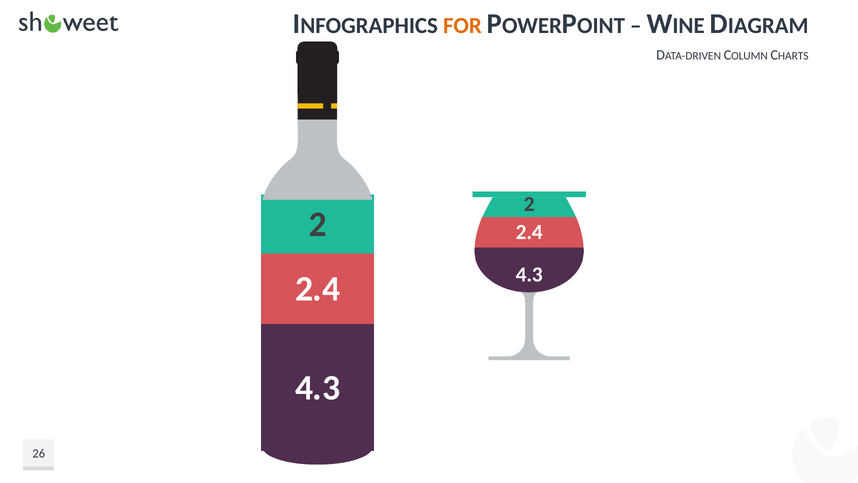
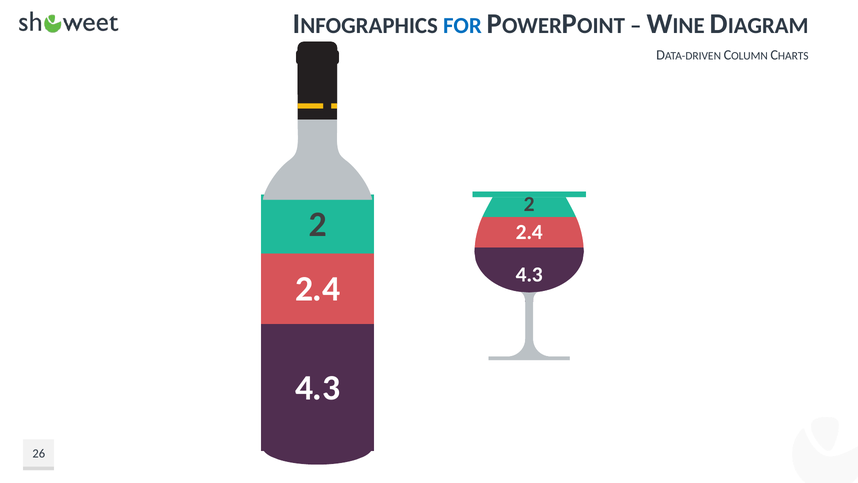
FOR colour: orange -> blue (462, 26)
